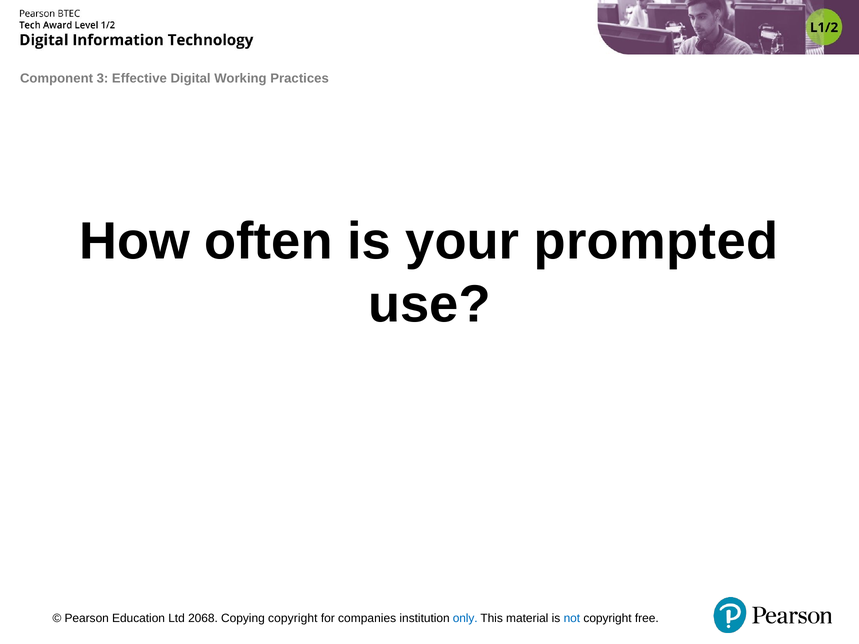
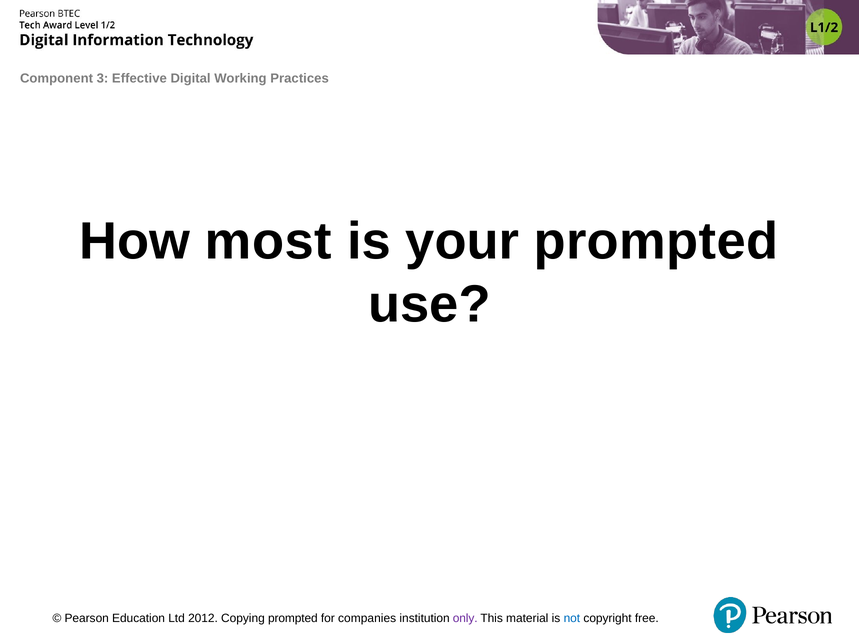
often: often -> most (268, 241)
2068: 2068 -> 2012 (203, 618)
Copying copyright: copyright -> prompted (293, 618)
only colour: blue -> purple (465, 618)
